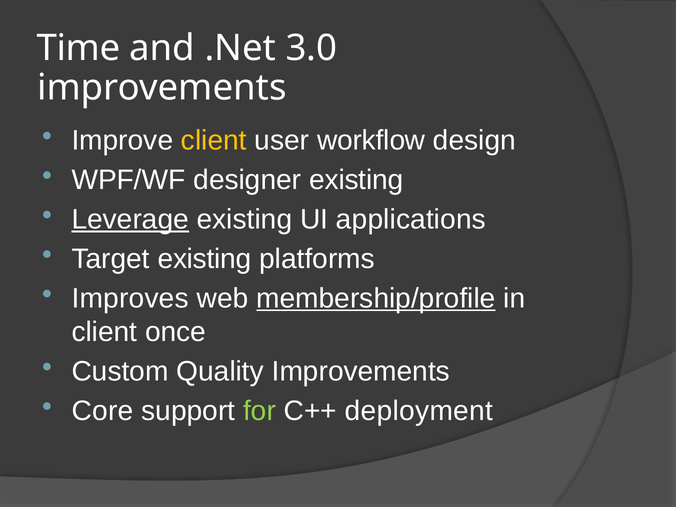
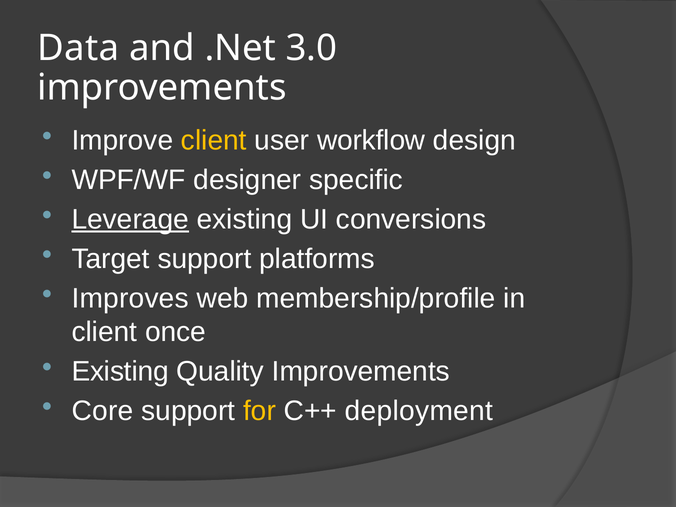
Time: Time -> Data (78, 48)
designer existing: existing -> specific (356, 180)
applications: applications -> conversions (411, 219)
Target existing: existing -> support (204, 259)
membership/profile underline: present -> none (376, 298)
Custom: Custom -> Existing (120, 372)
for colour: light green -> yellow (260, 411)
